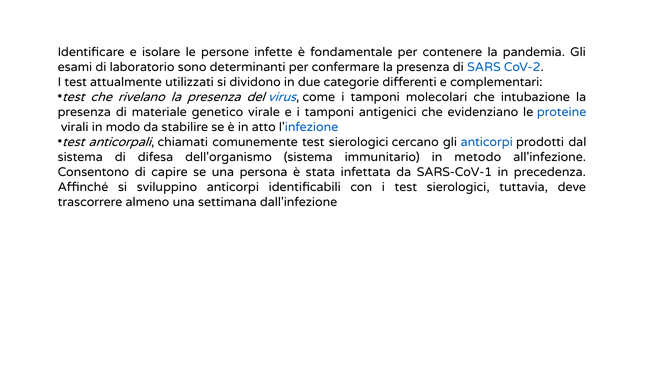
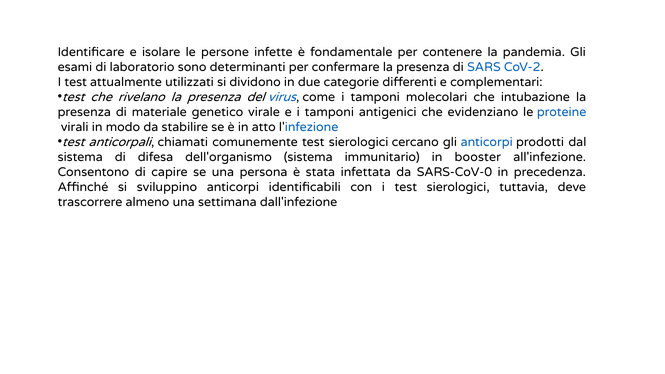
metodo: metodo -> booster (478, 157)
SARS-CoV-1: SARS-CoV-1 -> SARS-CoV-0 (454, 172)
